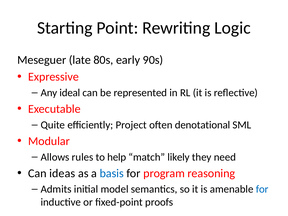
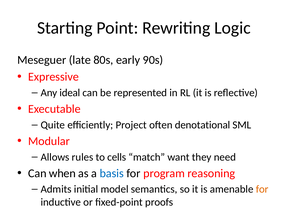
help: help -> cells (117, 157)
likely: likely -> want (179, 157)
ideas: ideas -> when (62, 173)
for colour: blue -> orange (262, 189)
